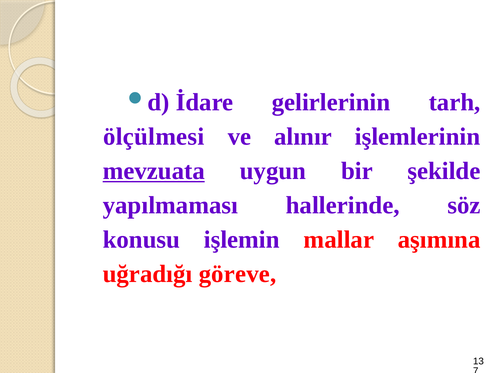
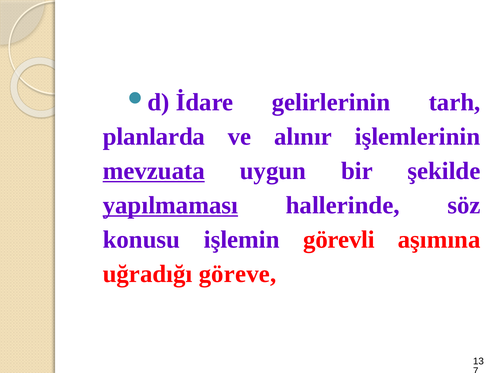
ölçülmesi: ölçülmesi -> planlarda (154, 137)
yapılmaması underline: none -> present (170, 205)
mallar: mallar -> görevli (339, 239)
